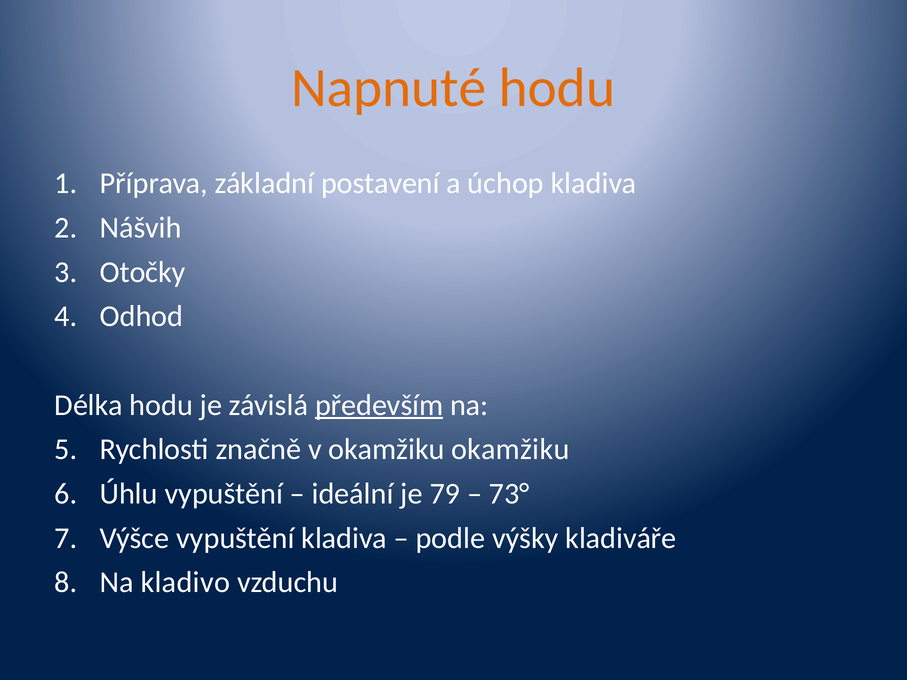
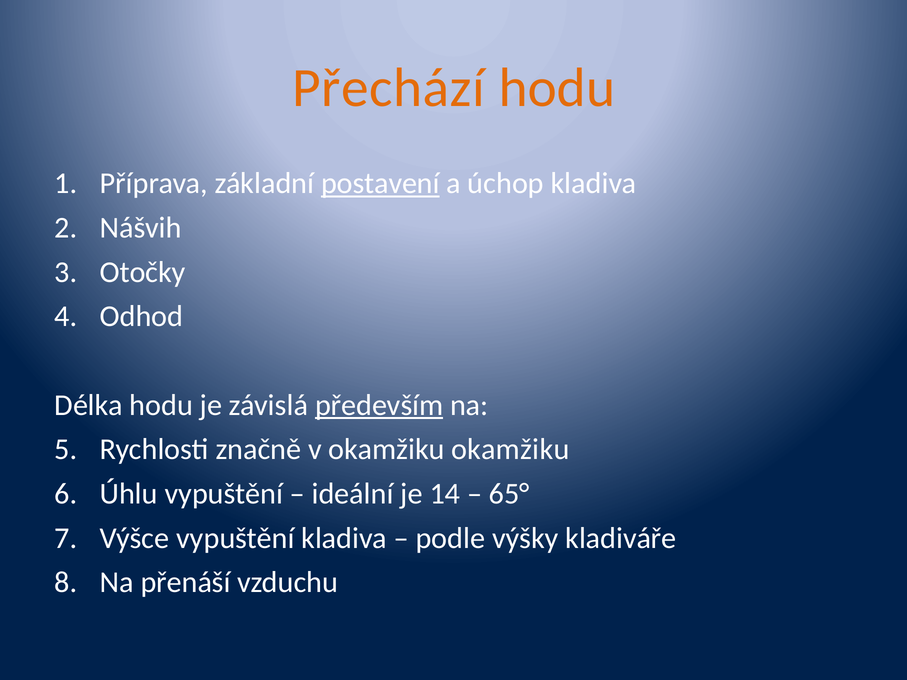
Napnuté: Napnuté -> Přechází (388, 88)
postavení underline: none -> present (380, 184)
79: 79 -> 14 (445, 494)
73°: 73° -> 65° (509, 494)
kladivo: kladivo -> přenáší (186, 583)
